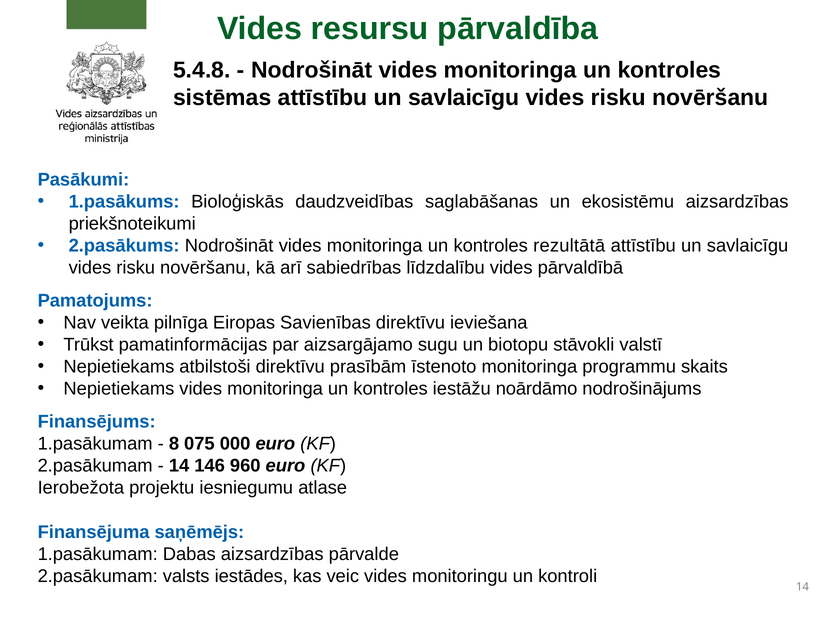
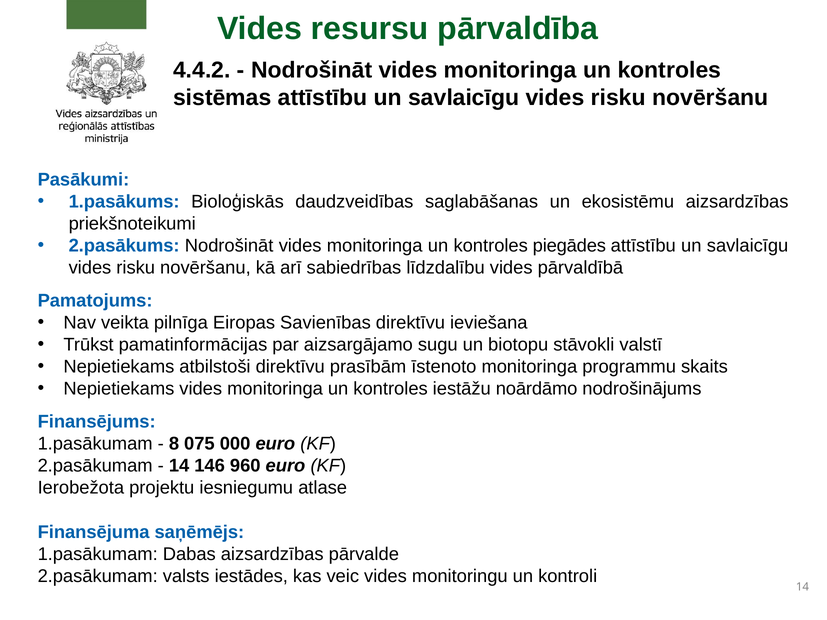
5.4.8: 5.4.8 -> 4.4.2 (202, 70)
rezultātā: rezultātā -> piegādes (569, 246)
